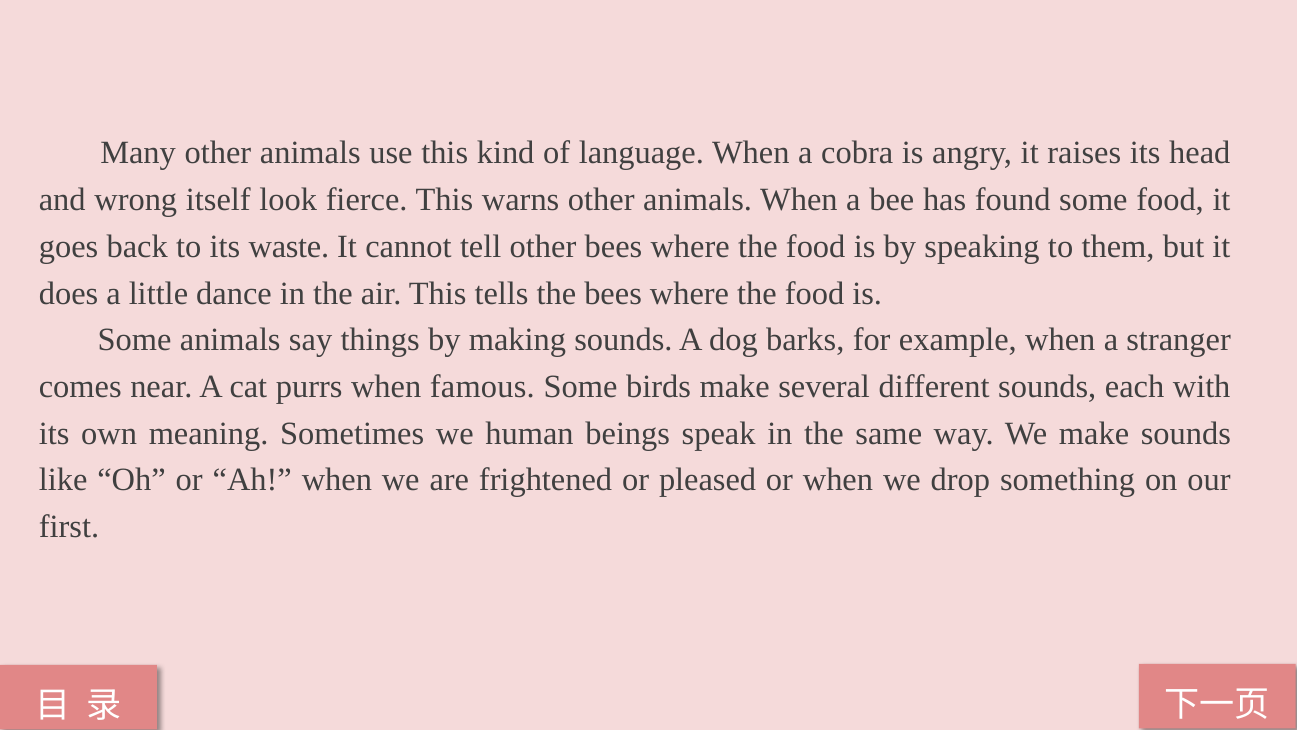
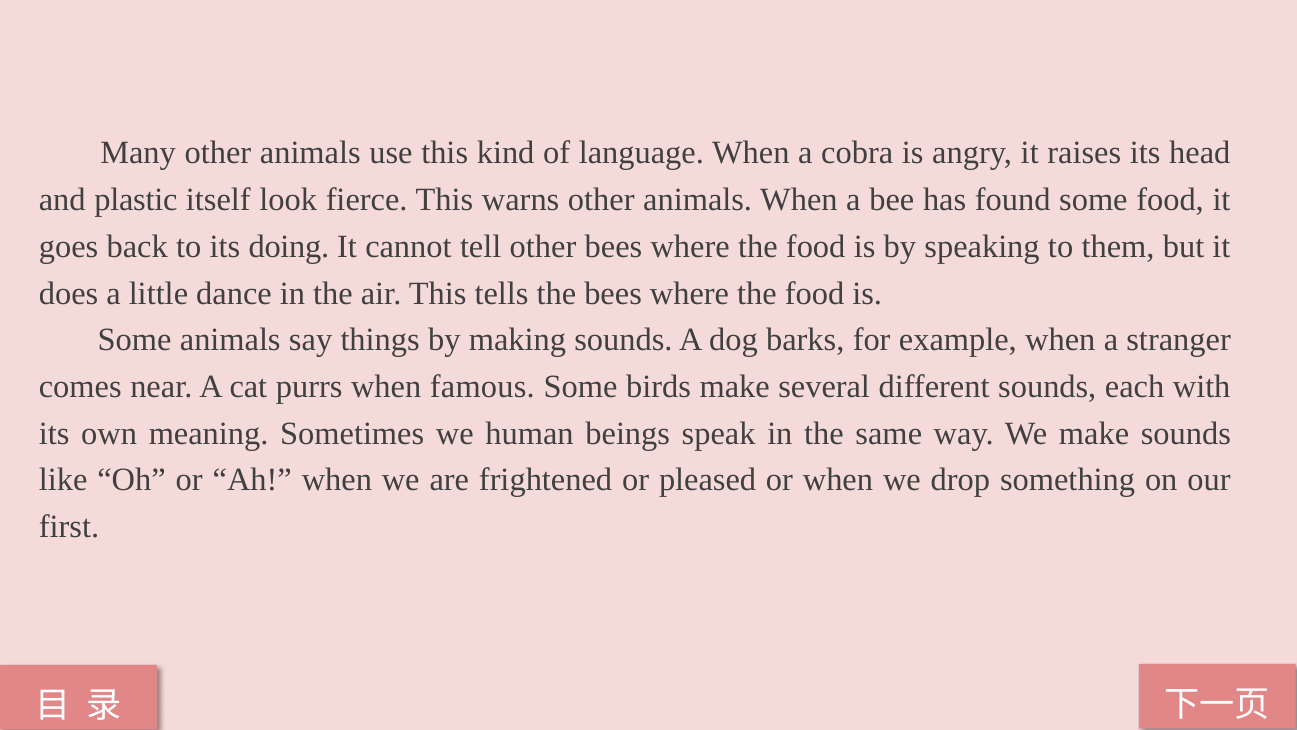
wrong: wrong -> plastic (136, 200)
waste: waste -> doing (289, 246)
